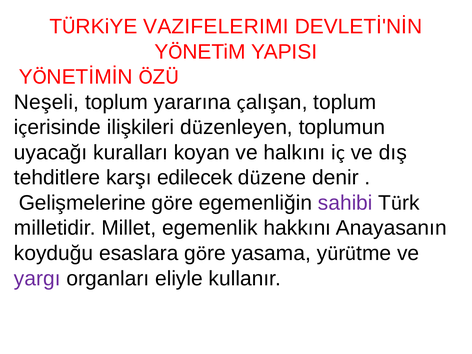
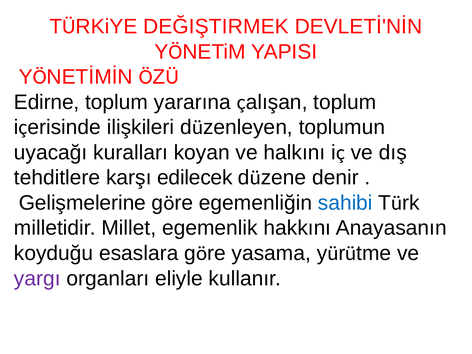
VAZIFELERIMI: VAZIFELERIMI -> DEĞIŞTIRMEK (216, 27)
Neşeli: Neşeli -> Edirne (47, 102)
sahibi colour: purple -> blue (345, 203)
